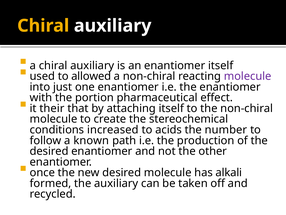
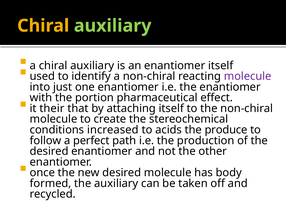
auxiliary colour: white -> light green (113, 26)
allowed: allowed -> identify (91, 76)
number: number -> produce (226, 130)
known: known -> perfect (91, 140)
alkali: alkali -> body (229, 172)
